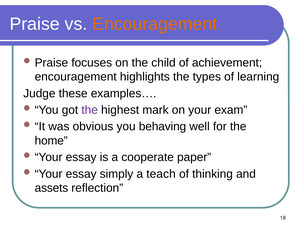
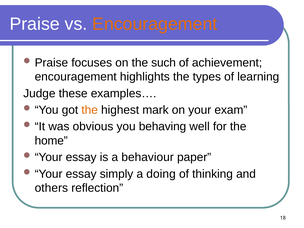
child: child -> such (164, 63)
the colour: purple -> orange (90, 110)
cooperate: cooperate -> behaviour (148, 157)
teach: teach -> doing (161, 174)
assets: assets -> others (51, 188)
